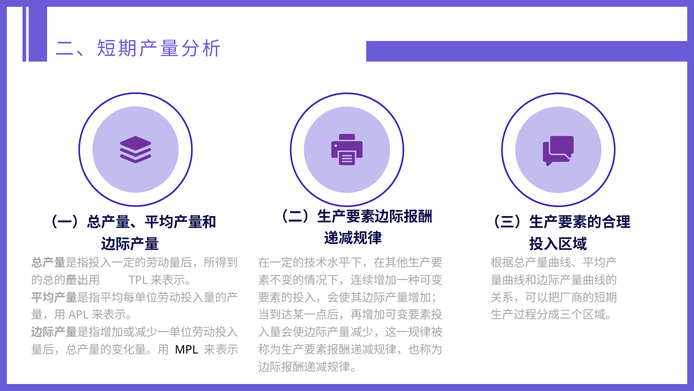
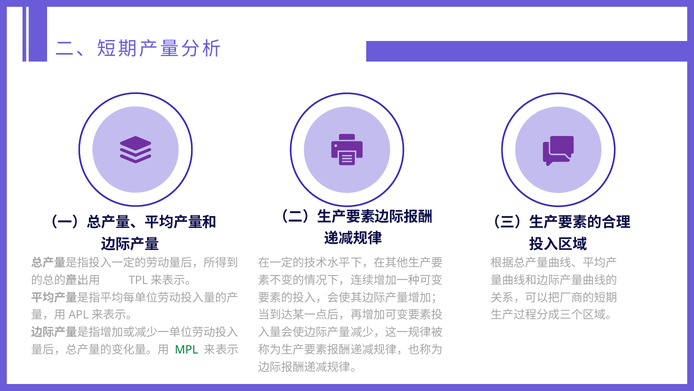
MPL colour: black -> green (187, 349)
